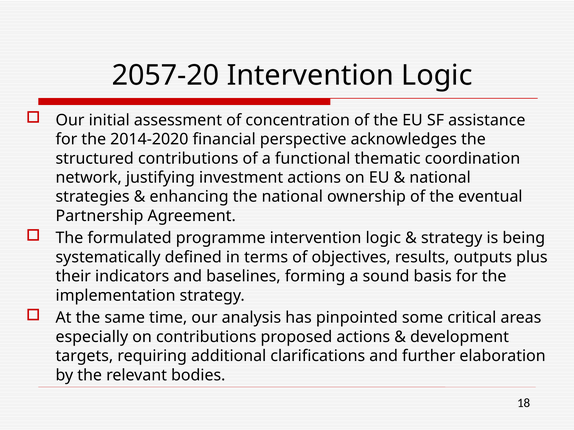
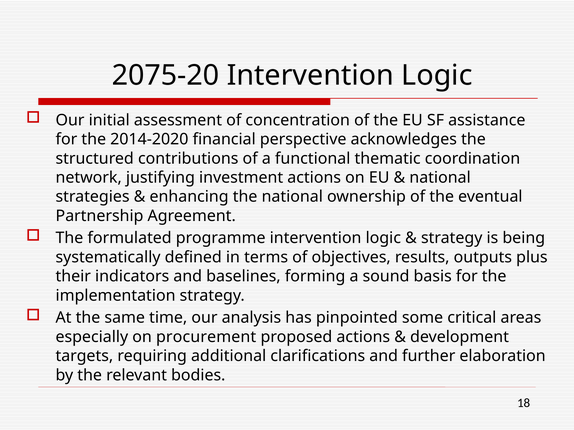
2057-20: 2057-20 -> 2075-20 (166, 75)
on contributions: contributions -> procurement (206, 337)
